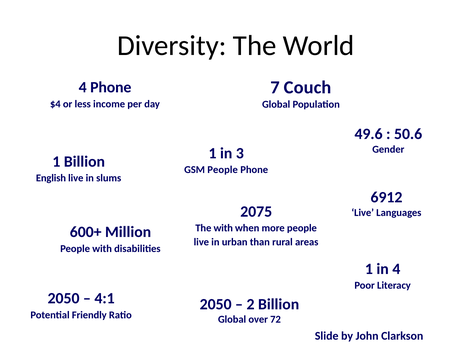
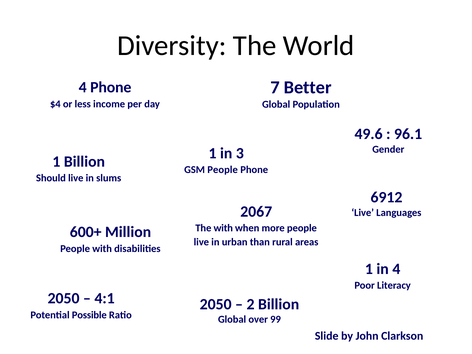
Couch: Couch -> Better (308, 88)
50.6: 50.6 -> 96.1 (408, 134)
English: English -> Should (51, 178)
2075: 2075 -> 2067 (256, 211)
Friendly: Friendly -> Possible (89, 315)
72: 72 -> 99 (276, 320)
